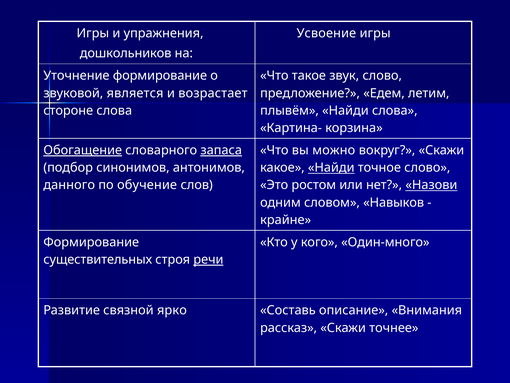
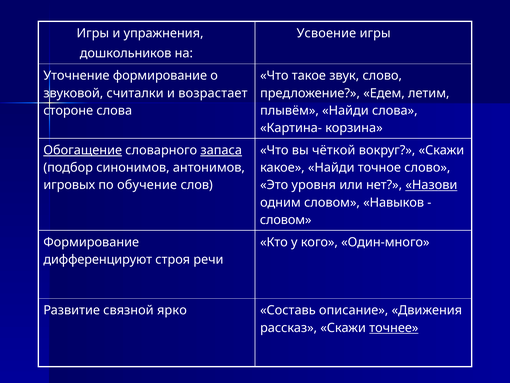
является: является -> считалки (135, 93)
можно: можно -> чёткой (334, 150)
Найди underline: present -> none (331, 168)
данного: данного -> игровых (69, 185)
ростом: ростом -> уровня (314, 185)
крайне: крайне -> словом (286, 220)
существительных: существительных -> дифференцируют (98, 259)
речи underline: present -> none (208, 259)
Внимания: Внимания -> Движения (427, 310)
точнее underline: none -> present (394, 327)
